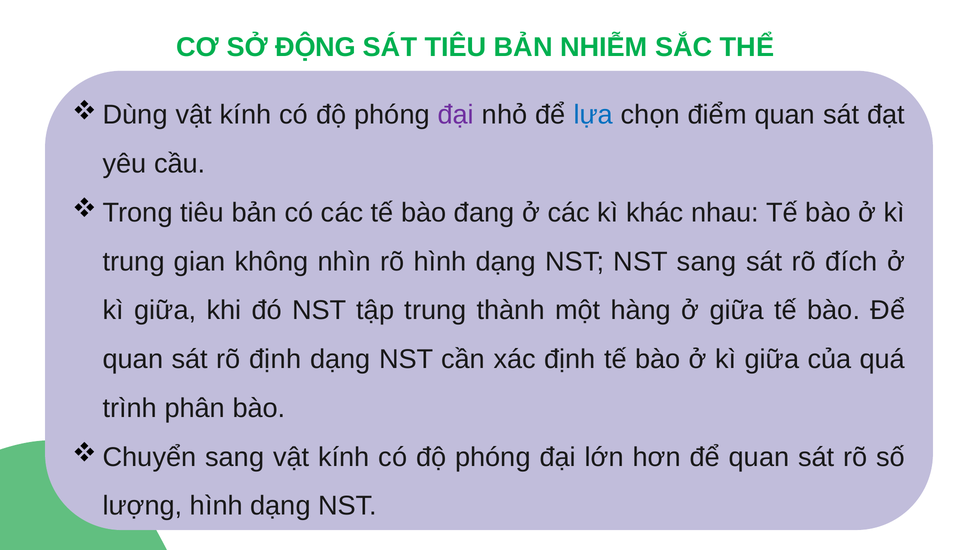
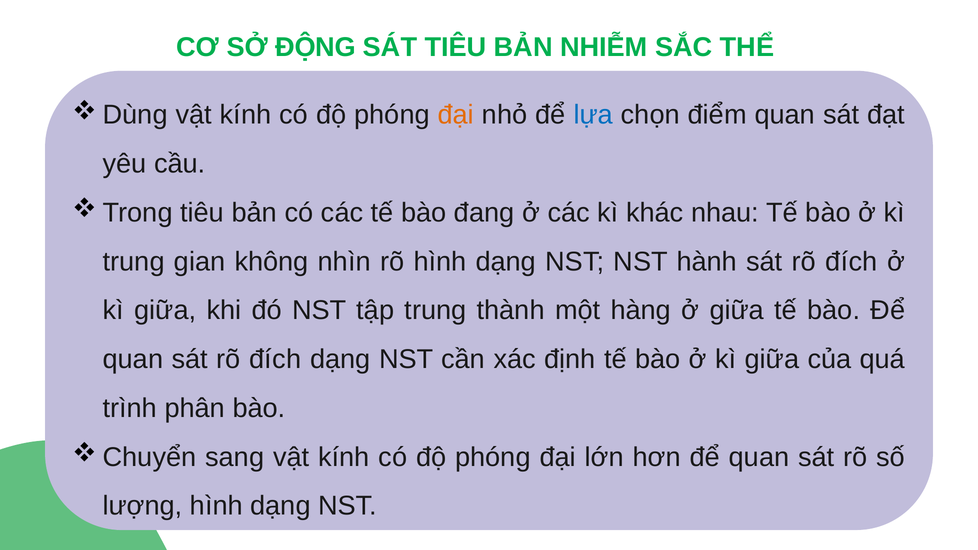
đại colour: purple -> orange (456, 115)
NST sang: sang -> hành (707, 262)
quan sát rõ định: định -> đích (275, 359)
